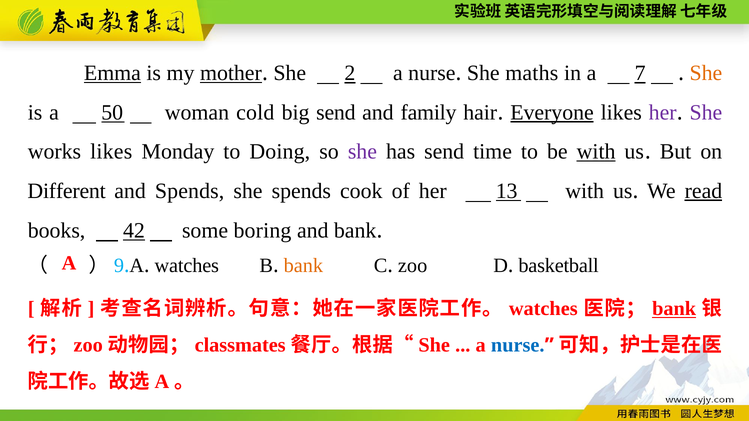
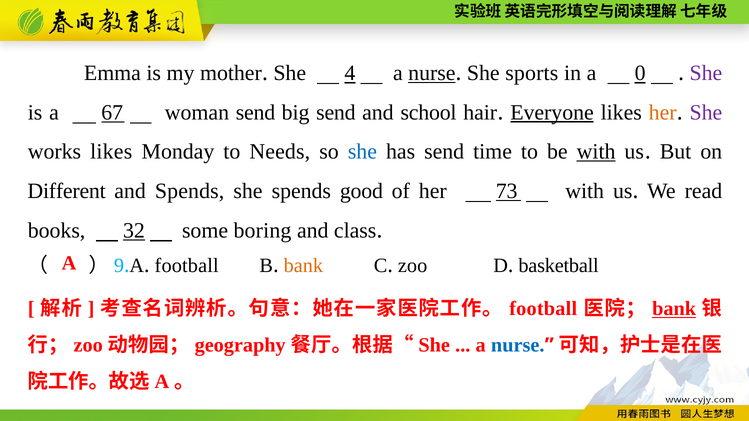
Emma underline: present -> none (112, 73)
mother underline: present -> none (231, 73)
2: 2 -> 4 (350, 73)
nurse underline: none -> present (432, 73)
maths: maths -> sports (532, 73)
7: 7 -> 0 (640, 73)
She colour: orange -> purple (706, 73)
50: 50 -> 67 (112, 112)
woman cold: cold -> send (255, 112)
family: family -> school (429, 112)
her colour: purple -> orange (663, 112)
Doing: Doing -> Needs (280, 152)
she colour: purple -> blue (362, 152)
cook: cook -> good (361, 191)
13: 13 -> 73 (507, 191)
read underline: present -> none (703, 191)
42: 42 -> 32 (134, 231)
and bank: bank -> class (355, 231)
watches: watches -> football (187, 266)
watches: watches -> football (543, 309)
classmates: classmates -> geography (240, 345)
